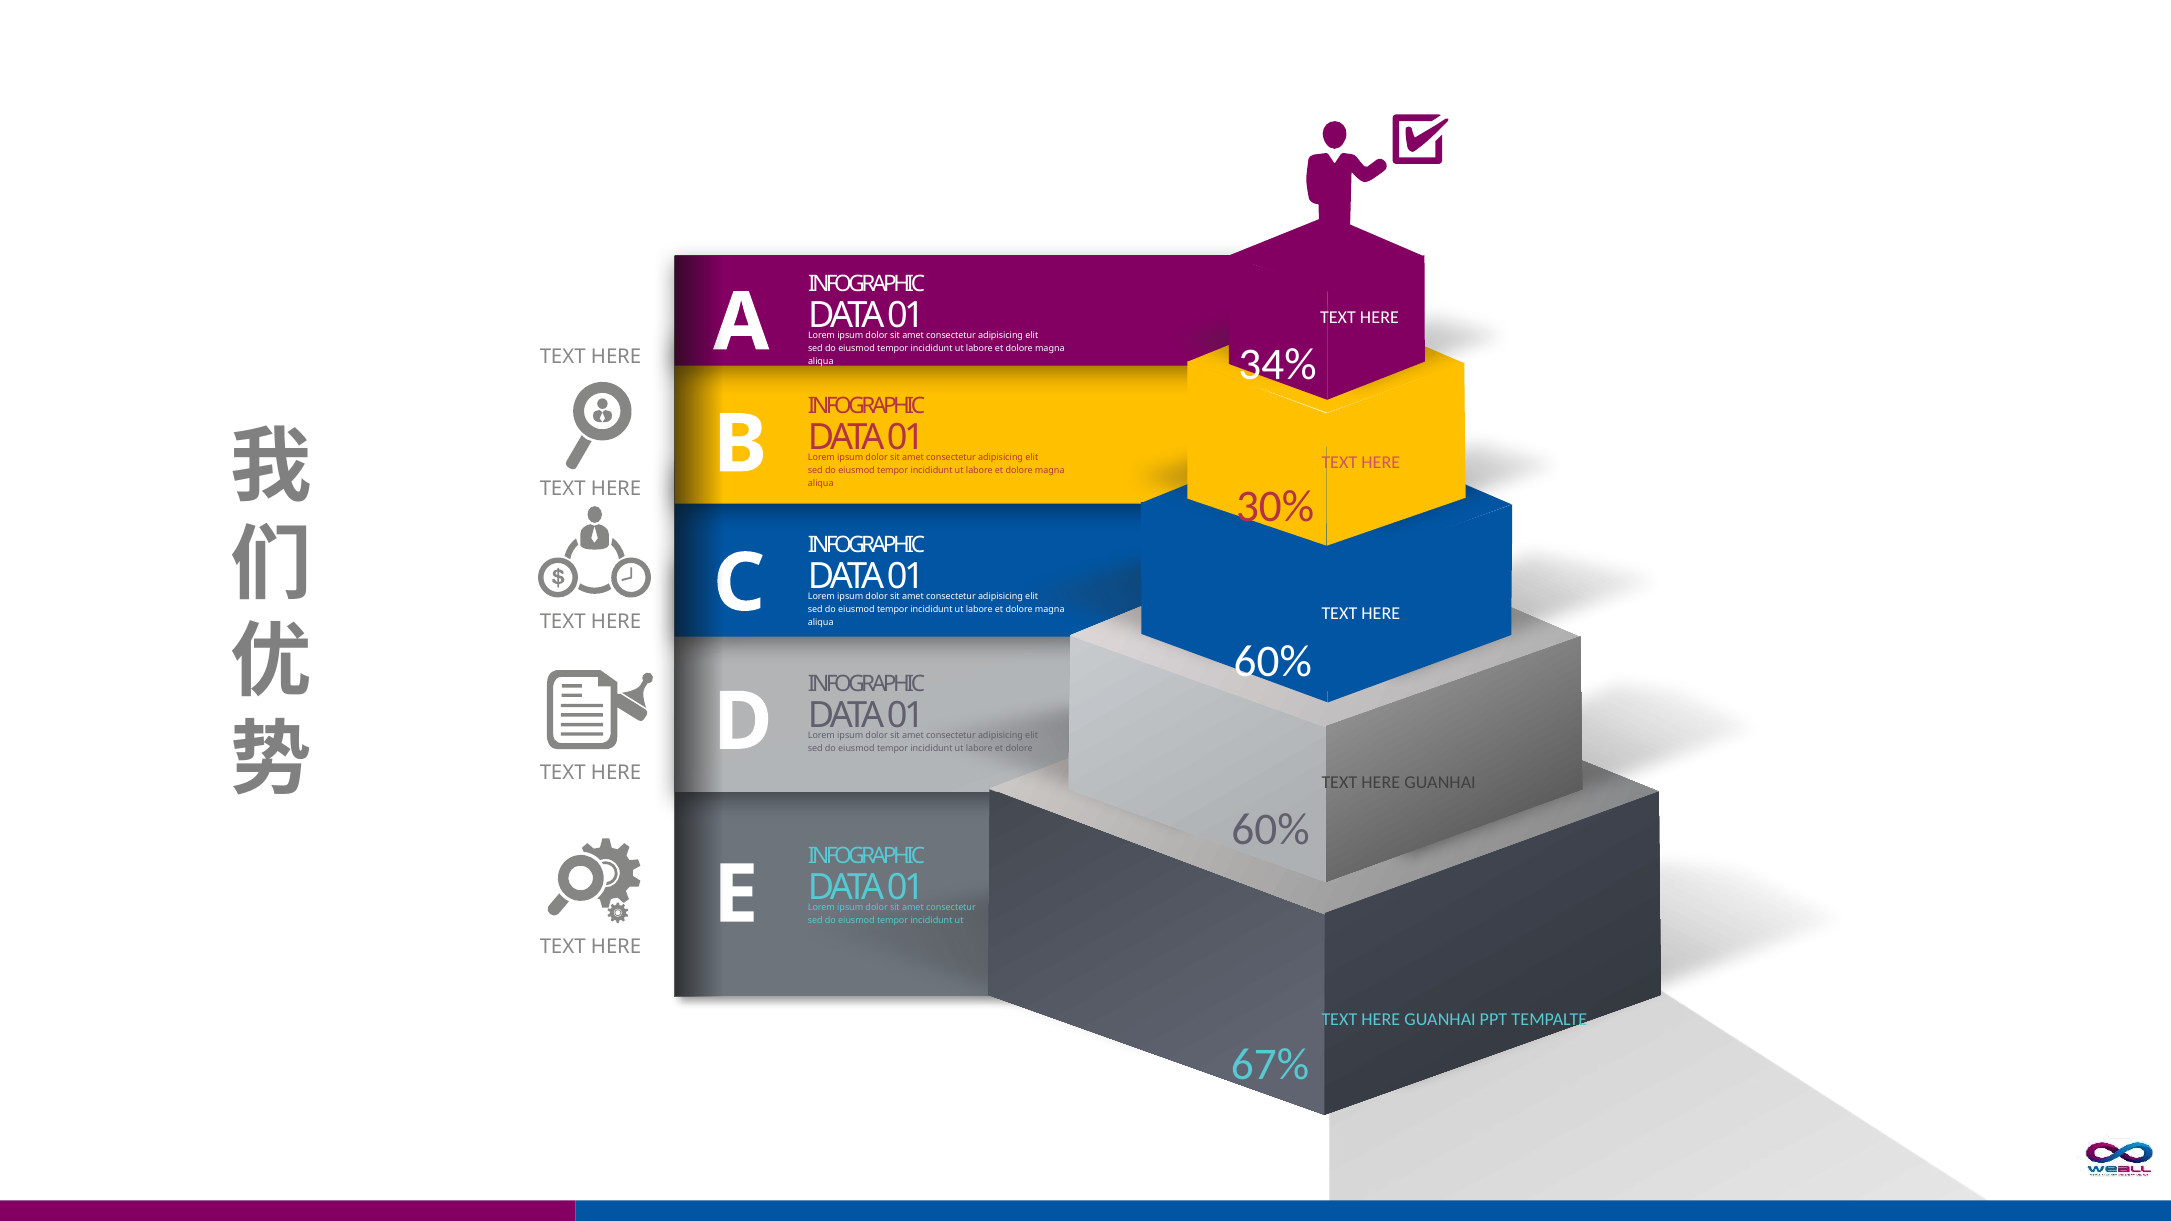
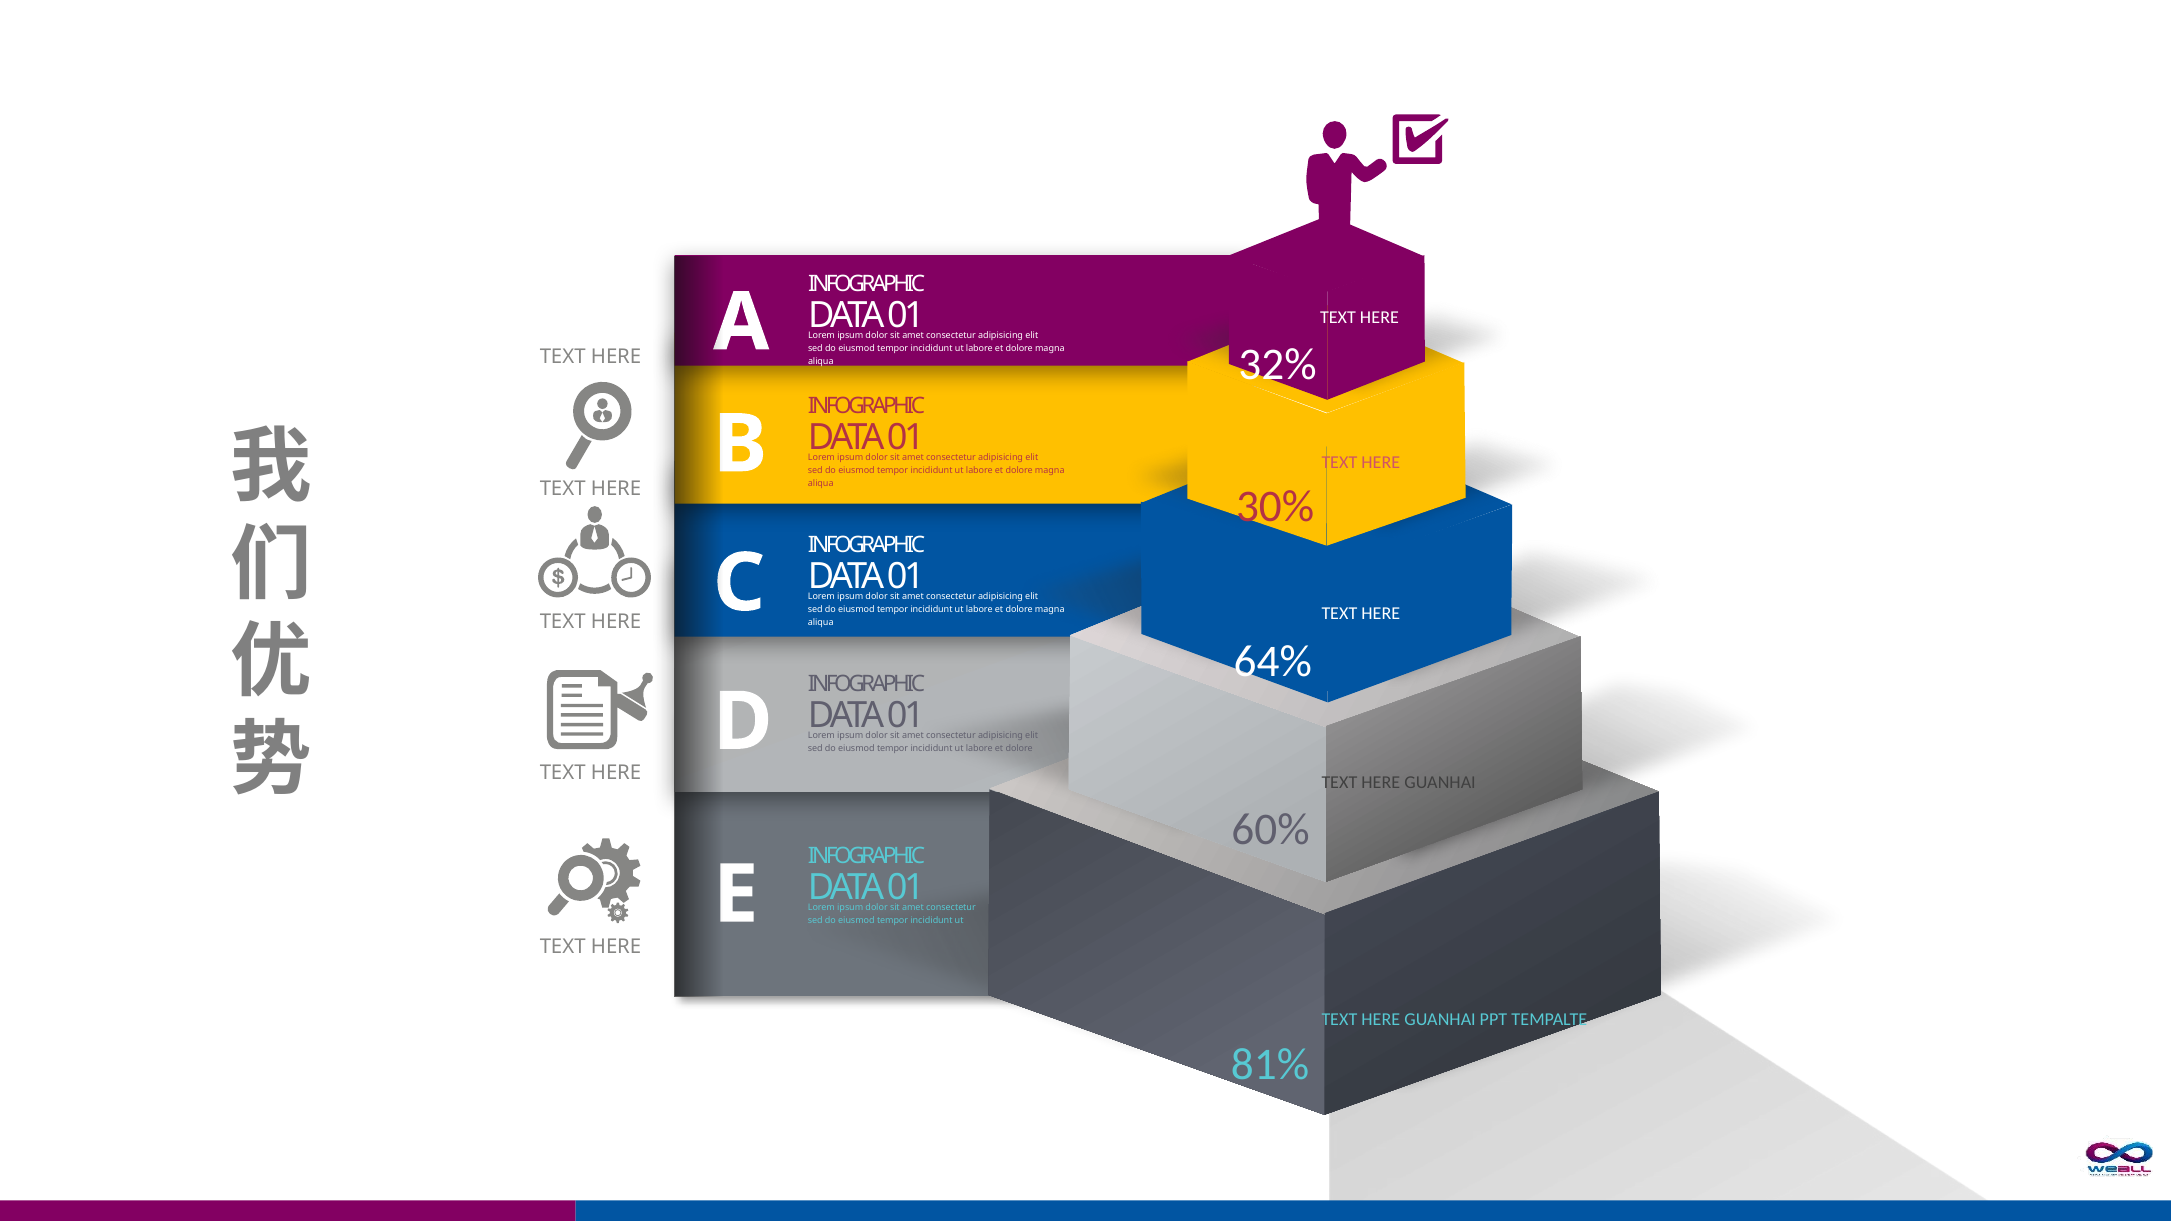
34%: 34% -> 32% (1277, 365)
60%: 60% -> 64% (1273, 661)
67%: 67% -> 81% (1270, 1064)
